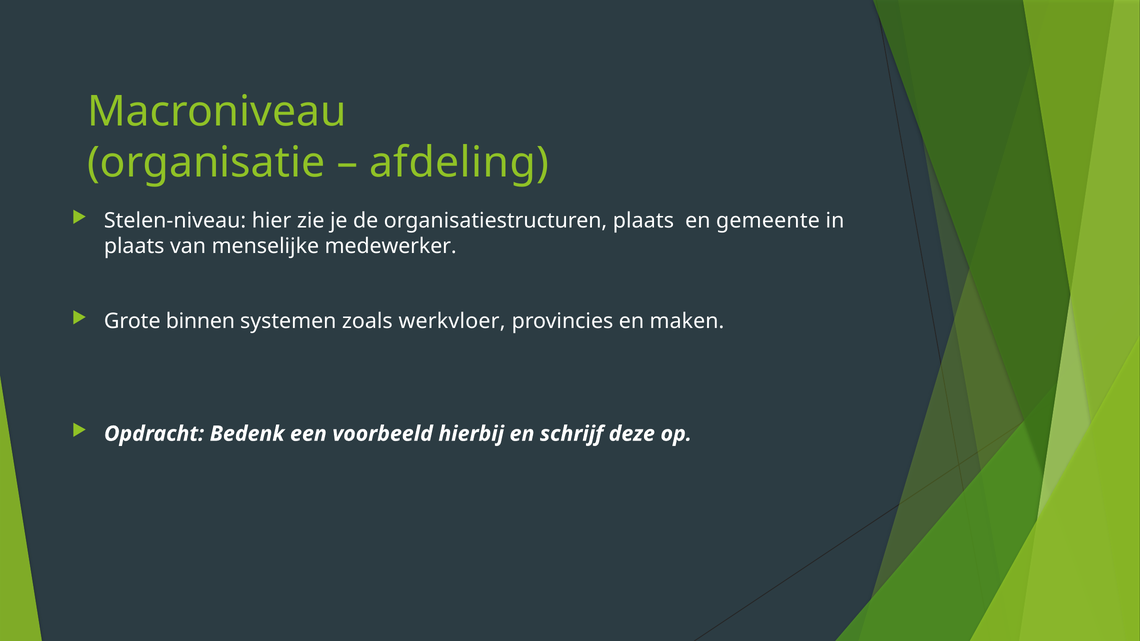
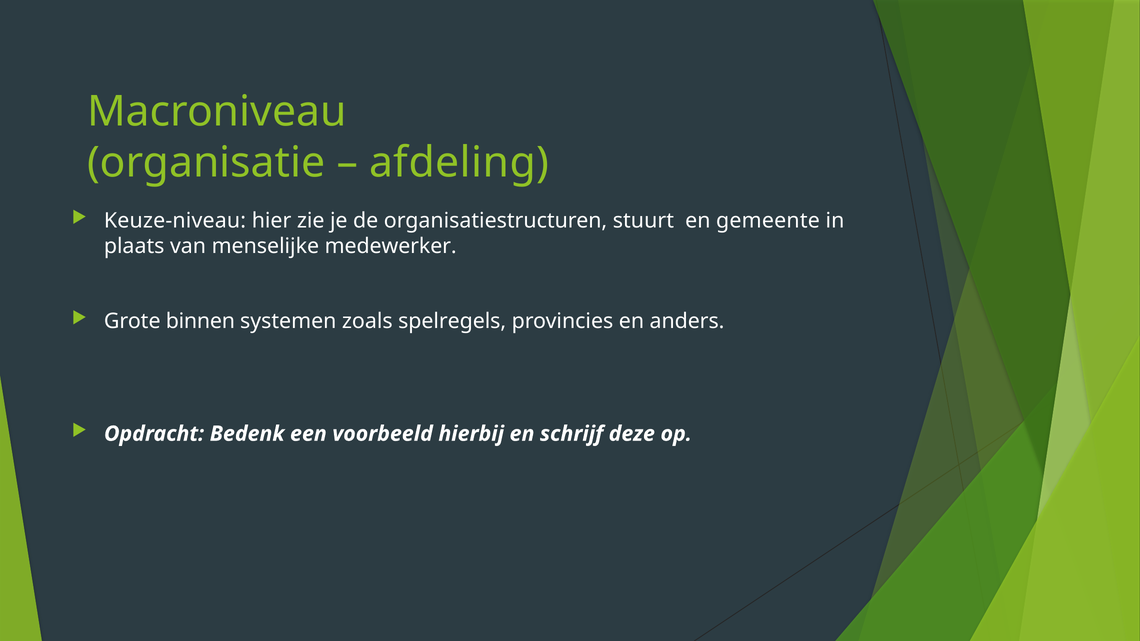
Stelen-niveau: Stelen-niveau -> Keuze-niveau (175, 221)
organisatiestructuren plaats: plaats -> stuurt (643, 221)
werkvloer: werkvloer -> spelregels (452, 321)
maken: maken -> anders (687, 321)
